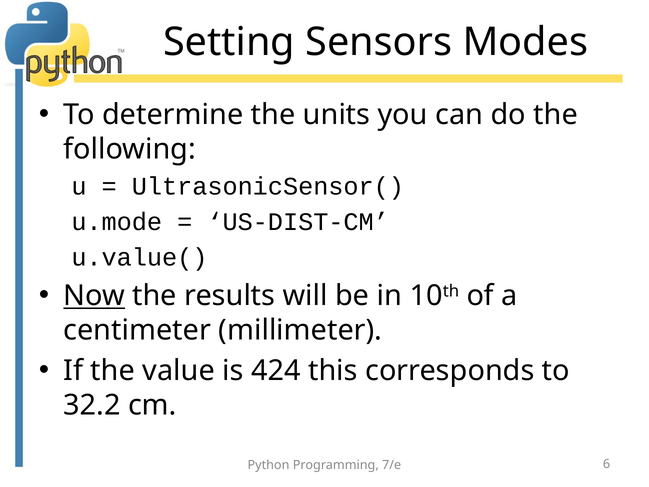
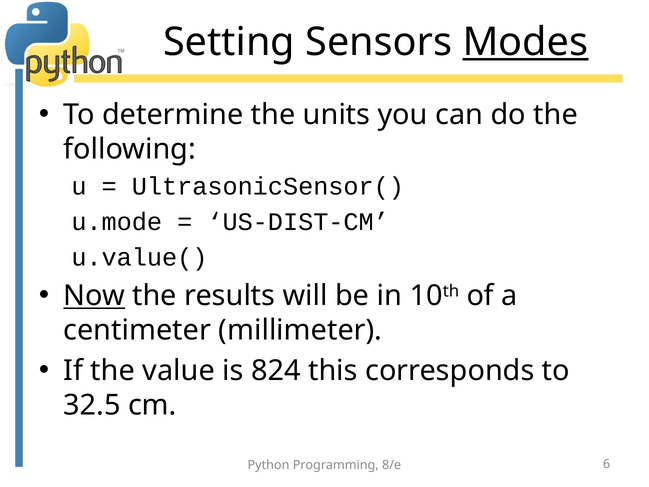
Modes underline: none -> present (525, 42)
424: 424 -> 824 (276, 371)
32.2: 32.2 -> 32.5 (92, 405)
7/e: 7/e -> 8/e (392, 465)
